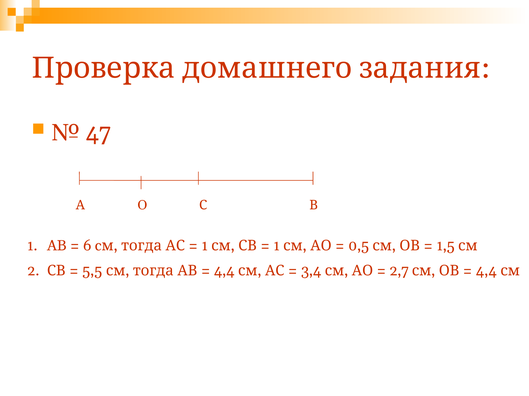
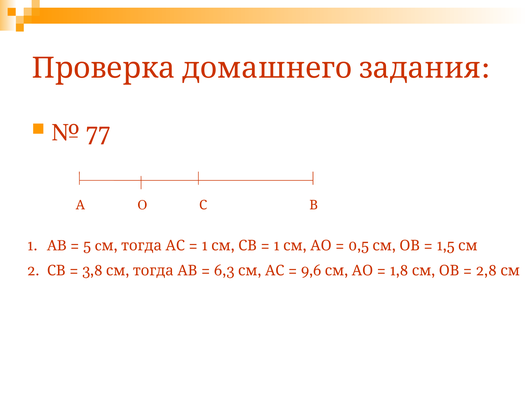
47: 47 -> 77 (98, 133)
6: 6 -> 5 (87, 246)
5,5: 5,5 -> 3,8 (92, 271)
4,4: 4,4 -> 6,3 (224, 271)
3,4: 3,4 -> 9,6 (311, 271)
2,7: 2,7 -> 1,8 (399, 271)
4,4: 4,4 -> 2,8 (486, 271)
